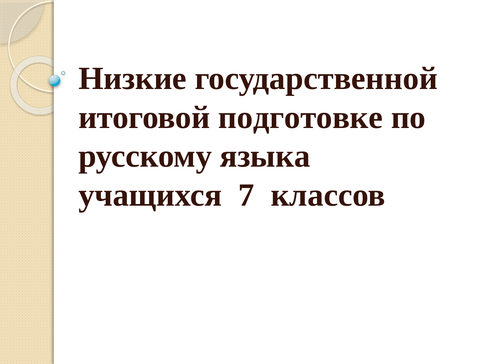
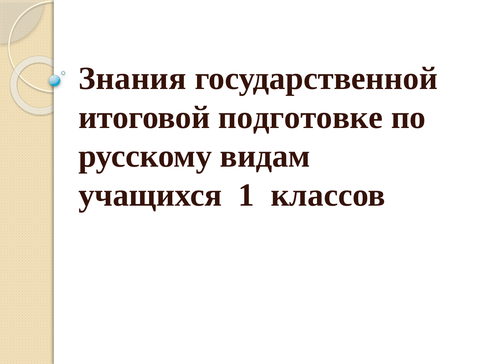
Низкие: Низкие -> Знания (132, 79)
языка: языка -> видам (265, 156)
7: 7 -> 1 (246, 195)
